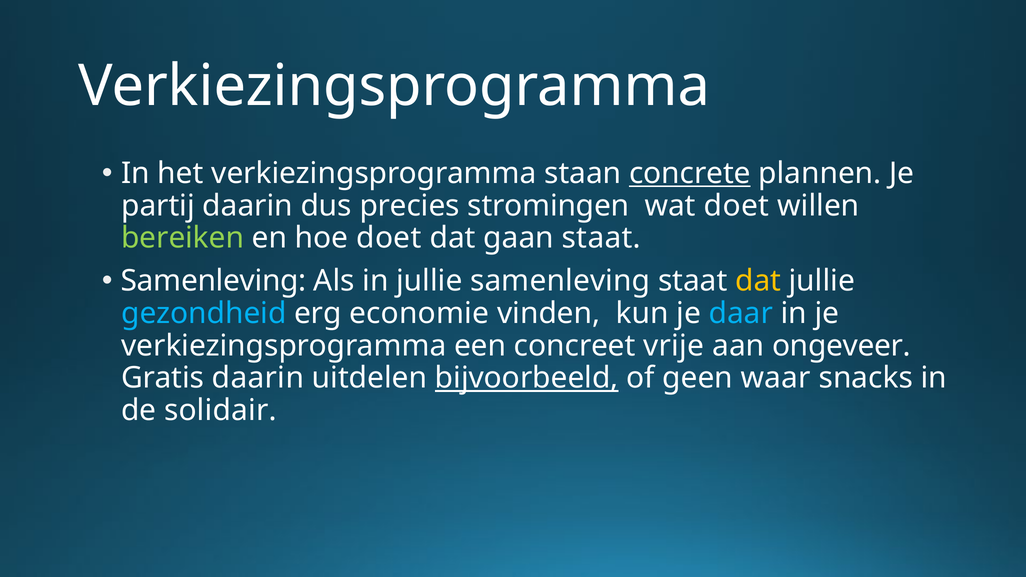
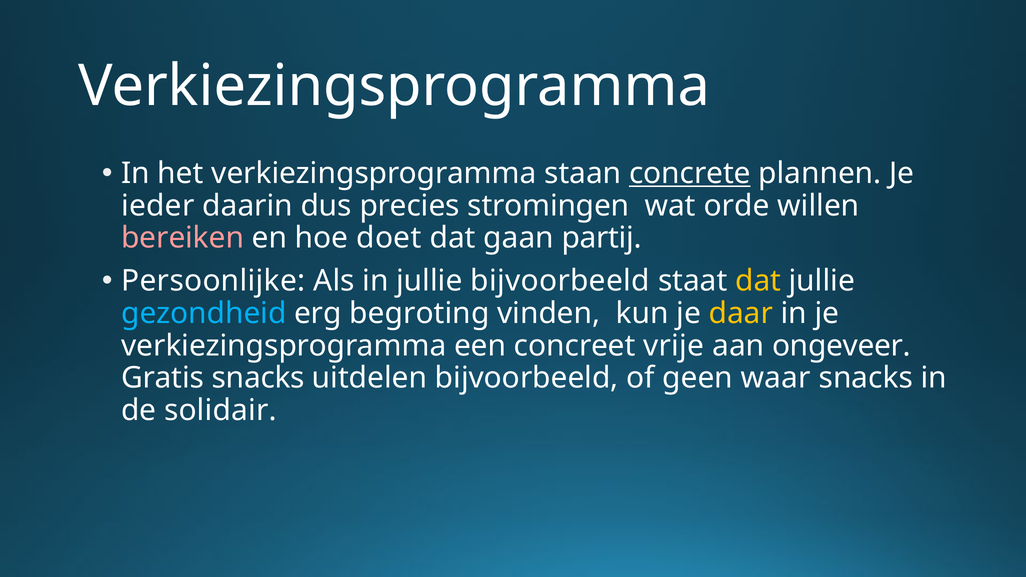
partij: partij -> ieder (158, 206)
wat doet: doet -> orde (737, 206)
bereiken colour: light green -> pink (183, 238)
gaan staat: staat -> partij (602, 238)
Samenleving: Samenleving -> Persoonlijke (213, 281)
jullie samenleving: samenleving -> bijvoorbeeld (560, 281)
economie: economie -> begroting (419, 313)
daar colour: light blue -> yellow (741, 313)
Gratis daarin: daarin -> snacks (258, 378)
bijvoorbeeld underline: present -> none (527, 378)
